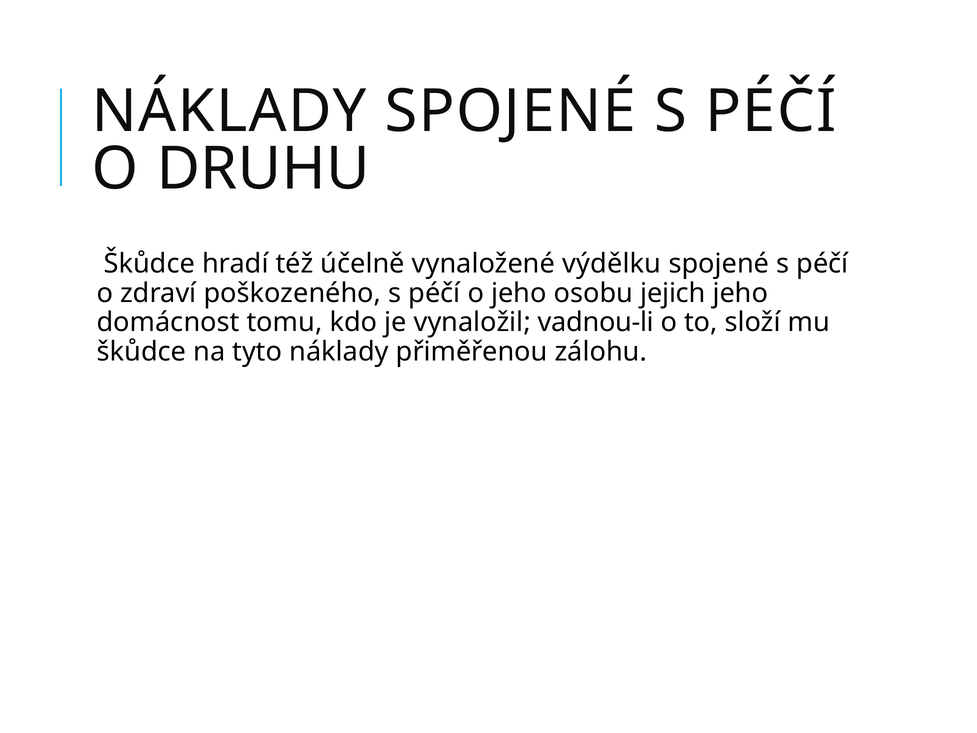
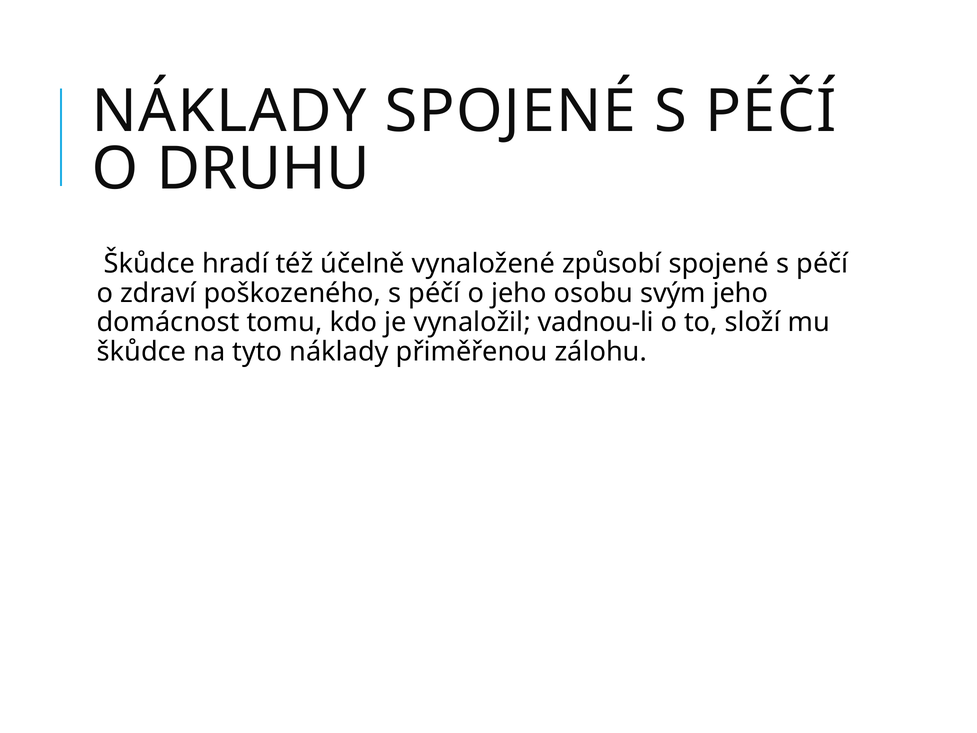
výdělku: výdělku -> způsobí (612, 264)
jejich: jejich -> svým (673, 293)
